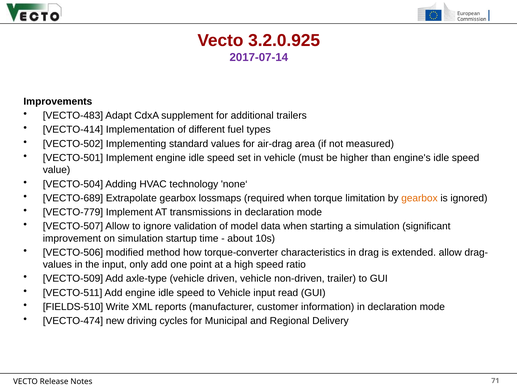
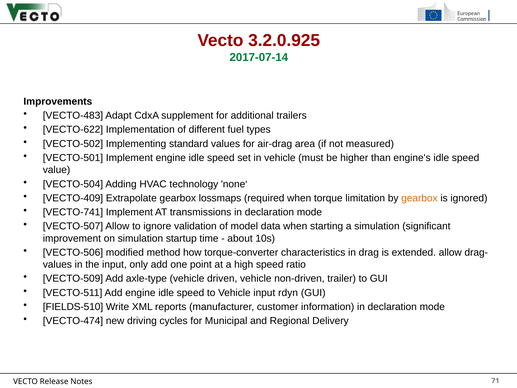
2017-07-14 colour: purple -> green (259, 57)
VECTO-414: VECTO-414 -> VECTO-622 (73, 130)
VECTO-689: VECTO-689 -> VECTO-409 (73, 198)
VECTO-779: VECTO-779 -> VECTO-741 (73, 212)
read: read -> rdyn (288, 293)
